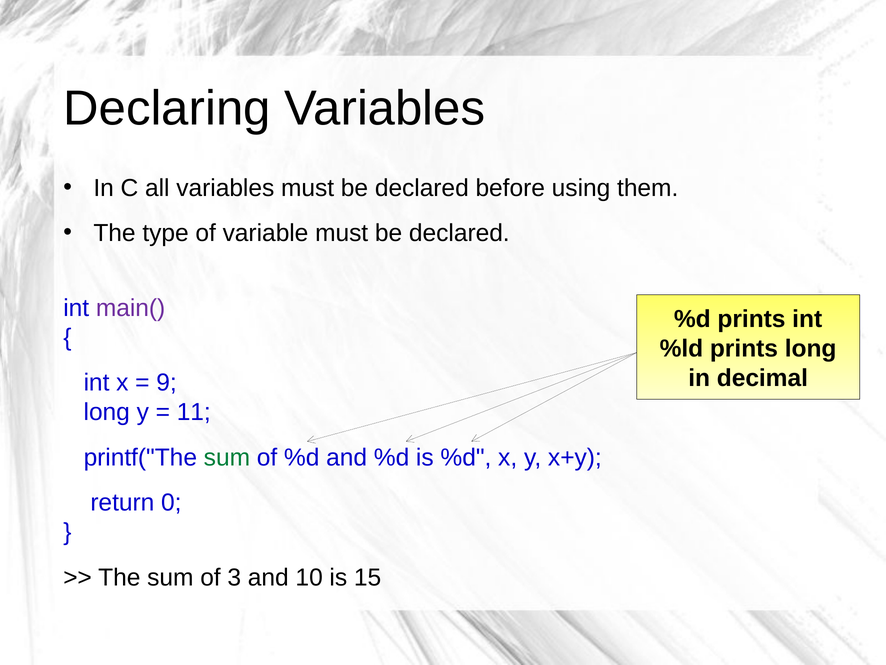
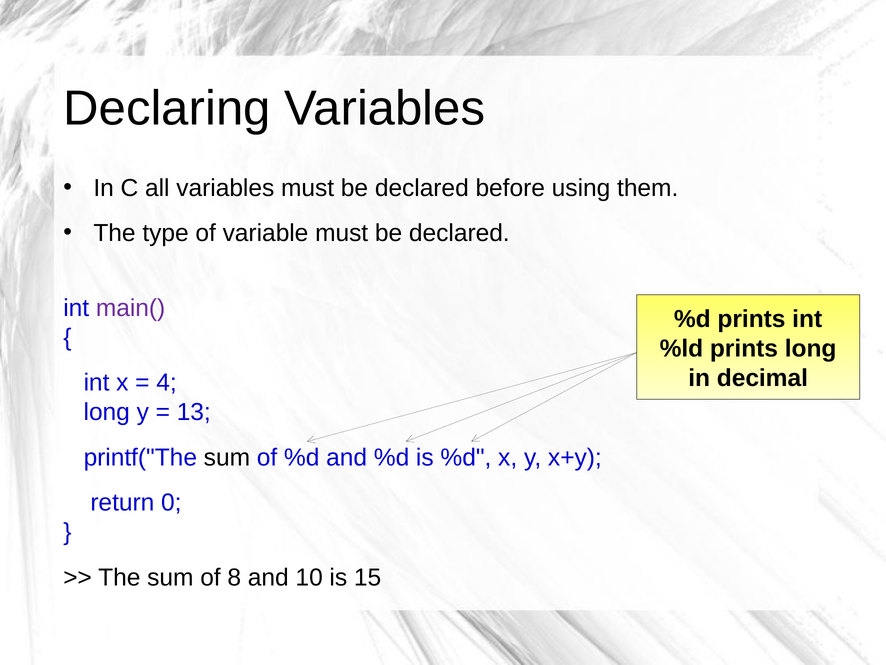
9: 9 -> 4 (167, 382)
11: 11 -> 13 (194, 412)
sum colour: green -> black (227, 457)
3: 3 -> 8 (234, 577)
